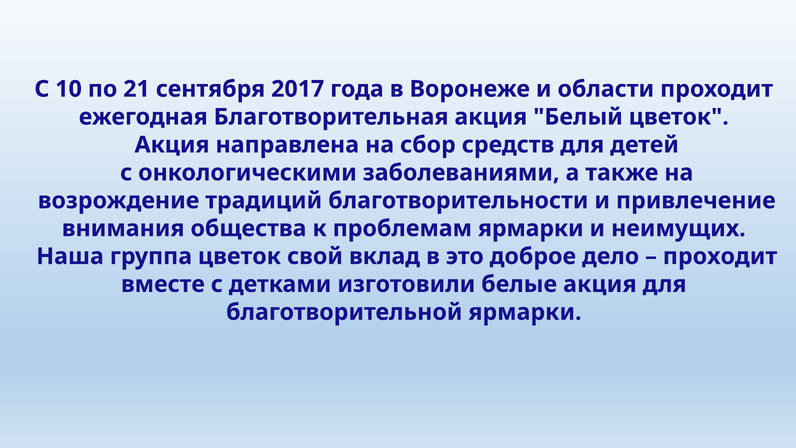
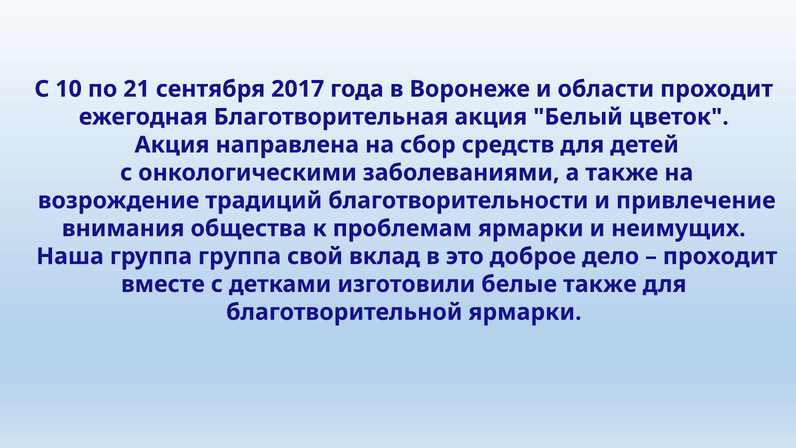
группа цветок: цветок -> группа (240, 256)
белые акция: акция -> также (600, 284)
